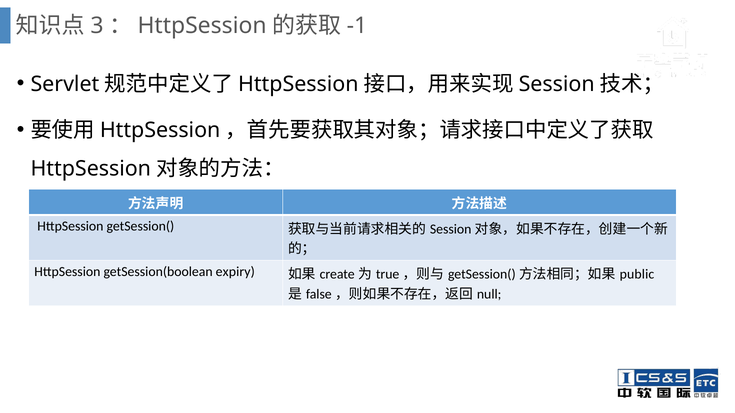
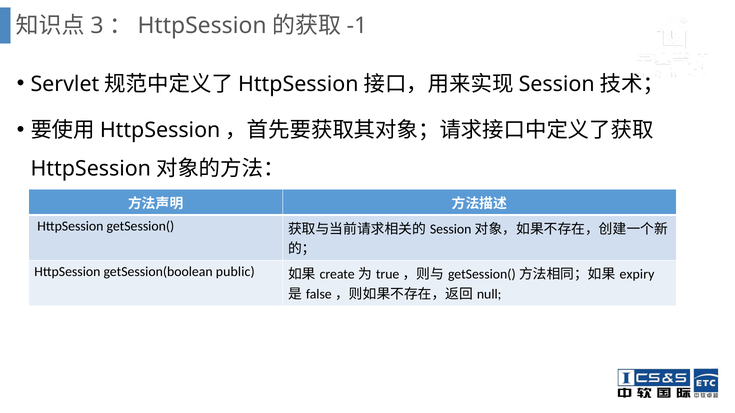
expiry: expiry -> public (235, 272)
public: public -> expiry (637, 275)
